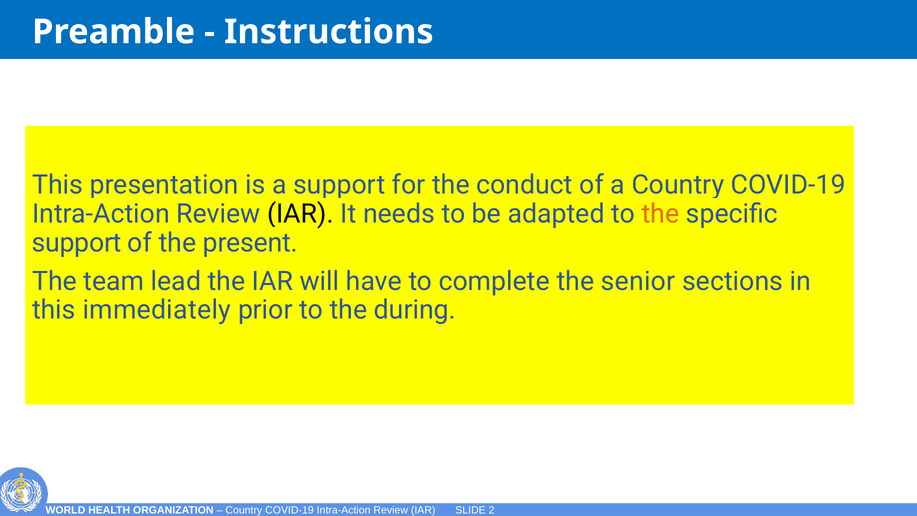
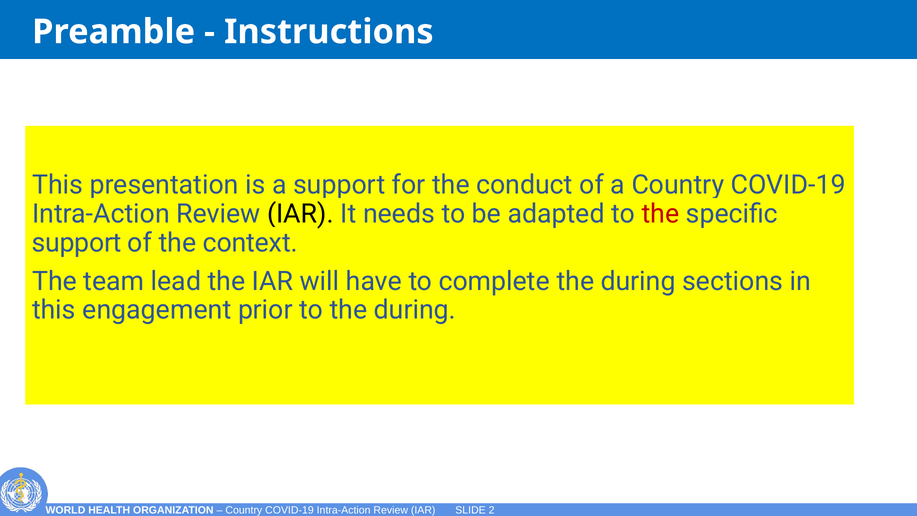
the colour: orange -> red (660, 214)
present: present -> context (250, 243)
complete the senior: senior -> during (638, 281)
immediately: immediately -> engagement (157, 310)
